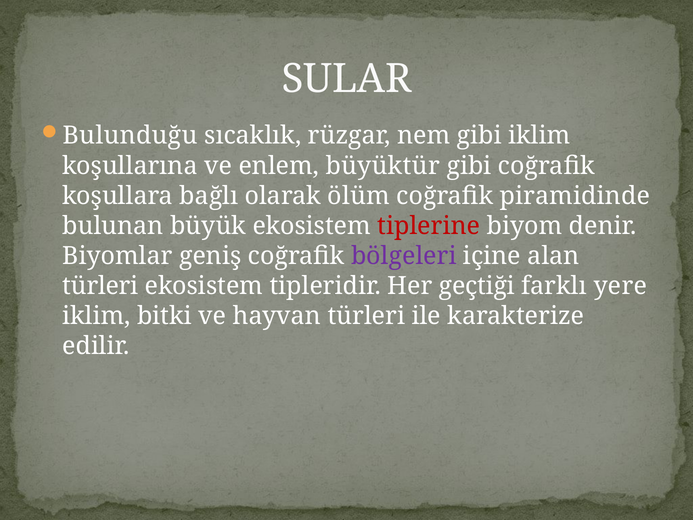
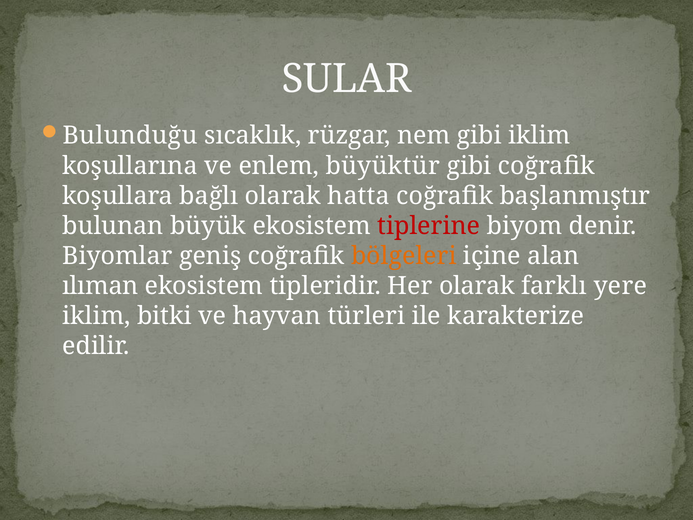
ölüm: ölüm -> hatta (359, 196)
piramidinde: piramidinde -> başlanmıştır (575, 196)
bölgeleri colour: purple -> orange (404, 256)
türleri: türleri -> ılıman (100, 286)
Her geçtiği: geçtiği -> olarak (477, 286)
